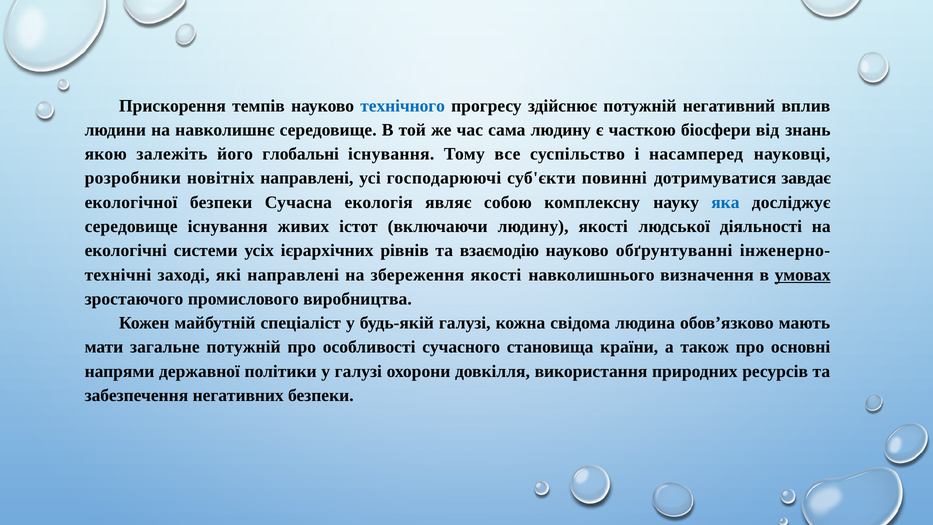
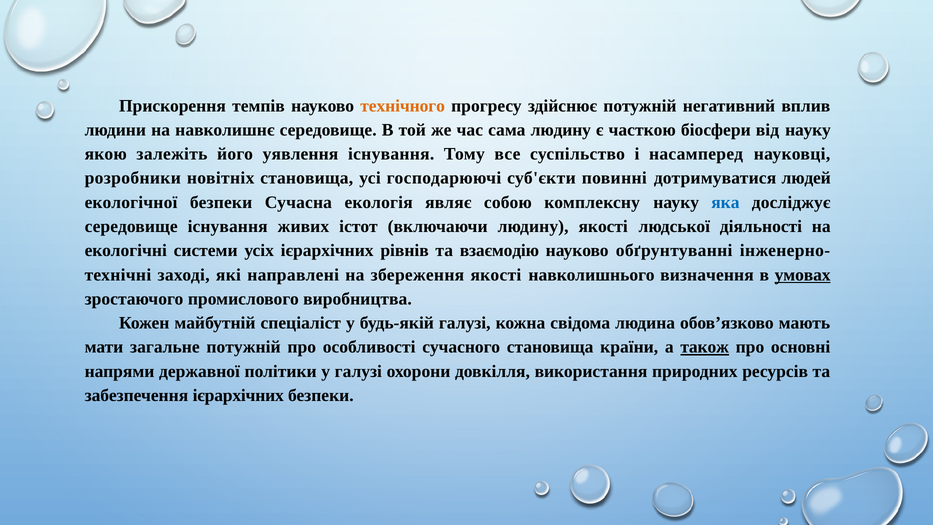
технічного colour: blue -> orange (403, 106)
від знань: знань -> науку (808, 130)
глобальні: глобальні -> уявлення (300, 154)
новітніх направлені: направлені -> становища (307, 178)
завдає: завдає -> людей (806, 178)
також underline: none -> present (705, 347)
забезпечення негативних: негативних -> ієрархічних (238, 395)
